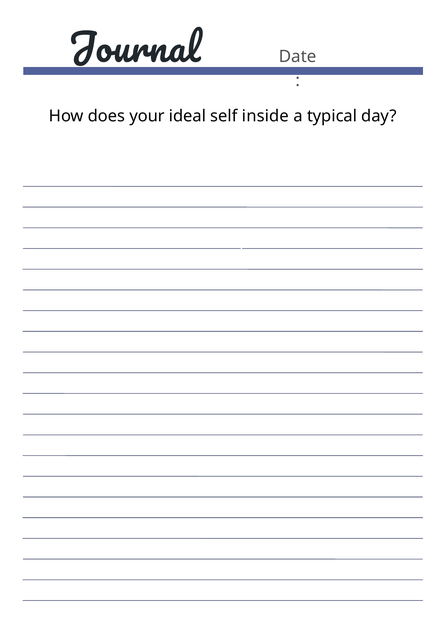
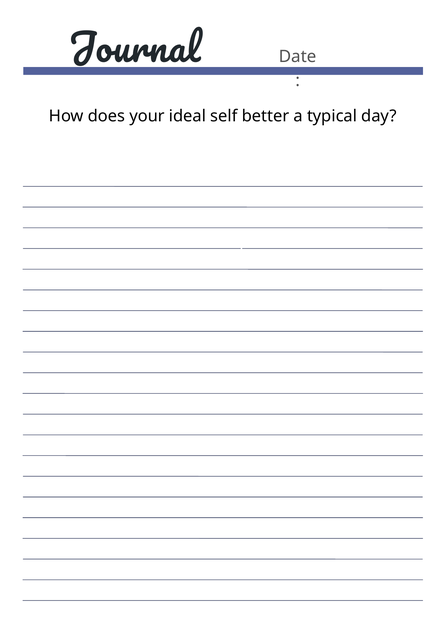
inside: inside -> better (265, 116)
